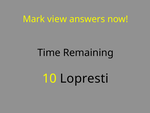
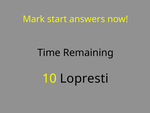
view: view -> start (57, 19)
